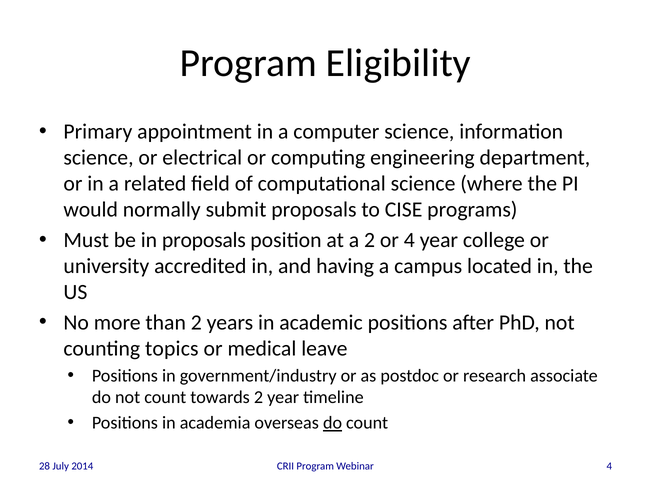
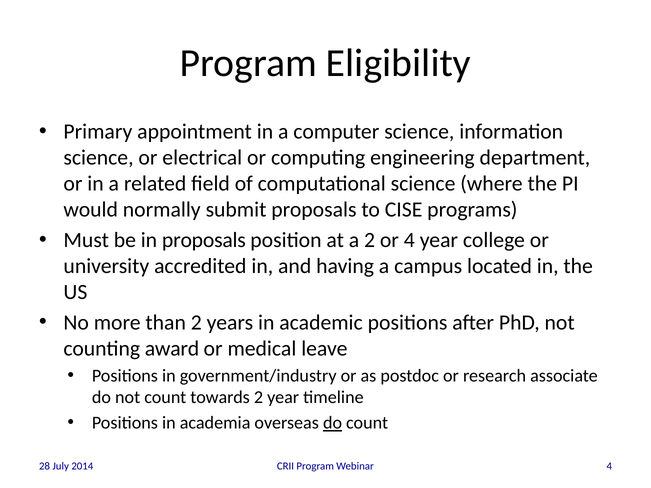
topics: topics -> award (172, 349)
